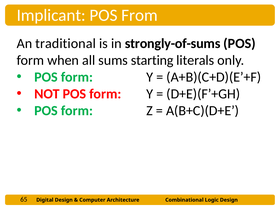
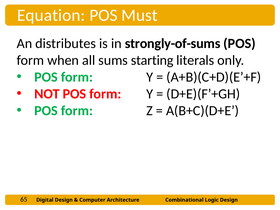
Implicant: Implicant -> Equation (51, 15)
From: From -> Must (139, 15)
traditional: traditional -> distributes (66, 43)
